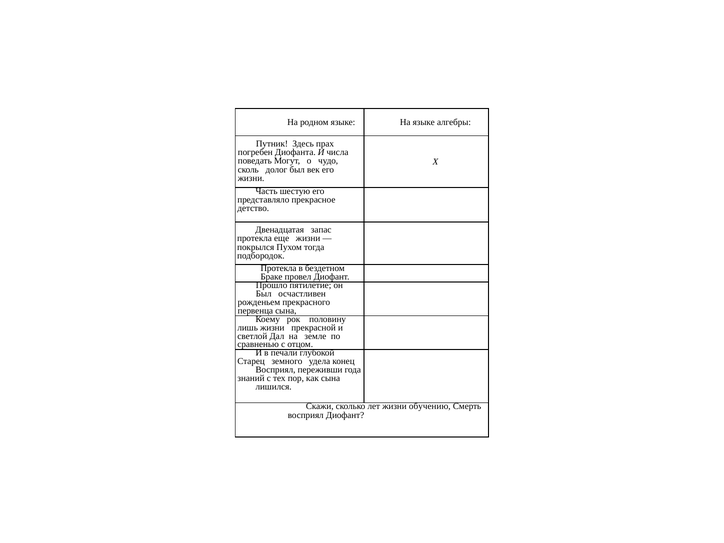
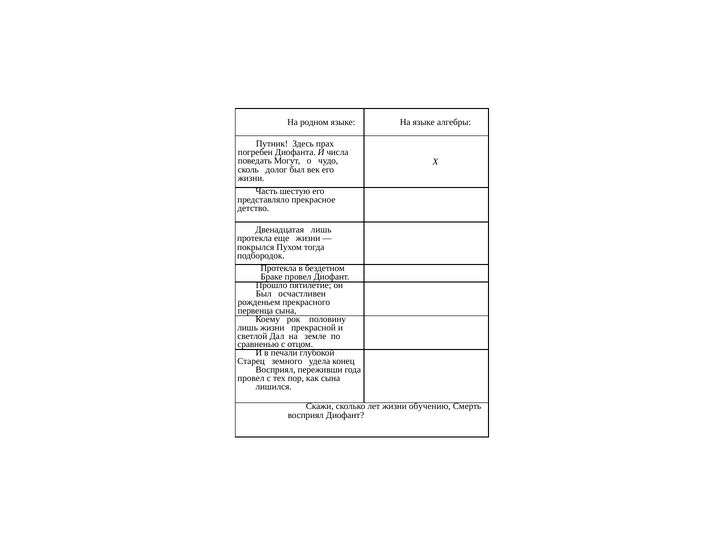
Двенадцатая запас: запас -> лишь (321, 230)
знаний: знаний -> провел (251, 378)
